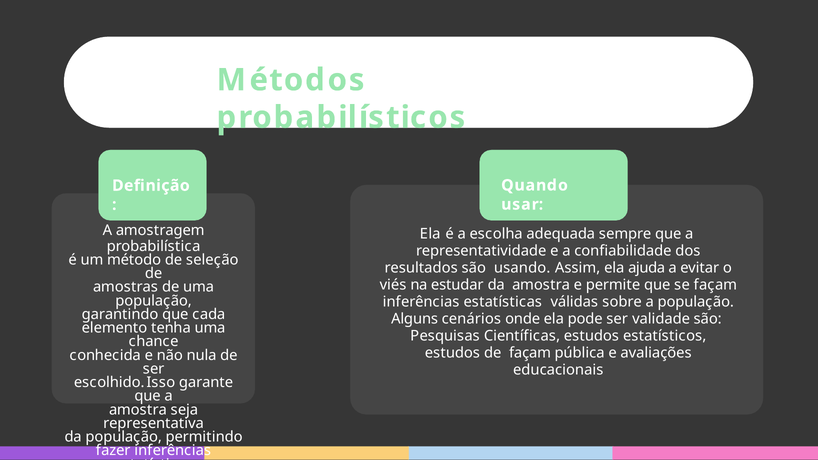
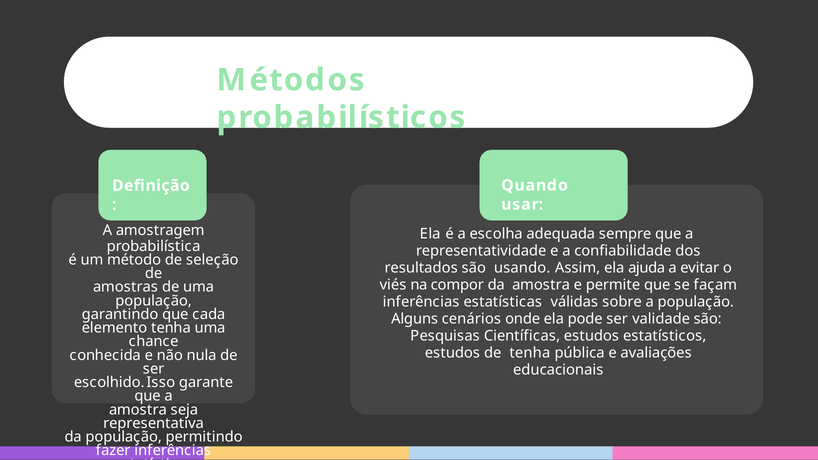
estudar: estudar -> compor (457, 285)
de façam: façam -> tenha (530, 353)
